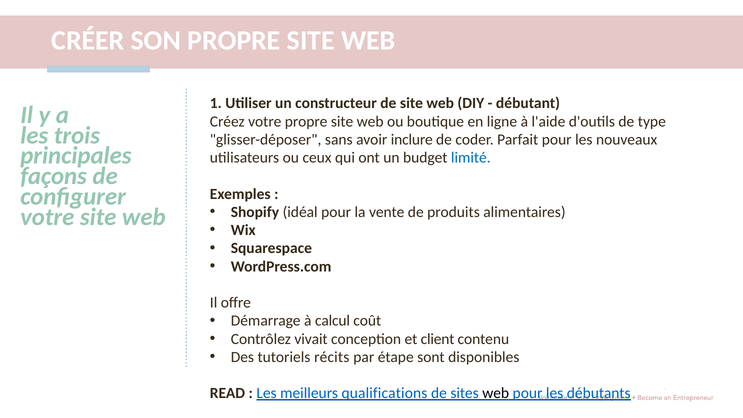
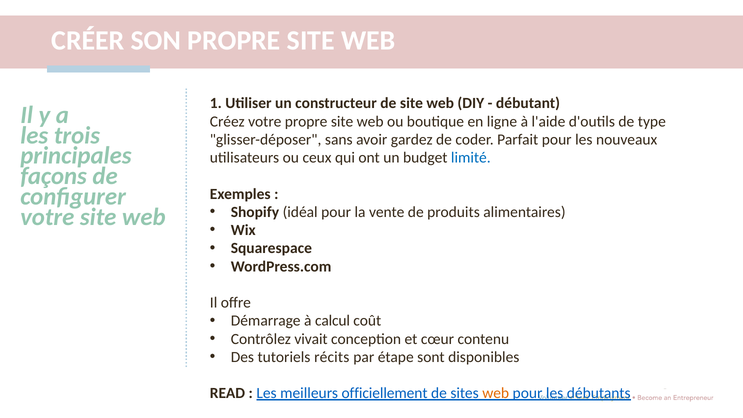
inclure: inclure -> gardez (412, 140)
client: client -> cœur (438, 339)
qualifications: qualifications -> officiellement (385, 393)
web colour: black -> orange (496, 393)
